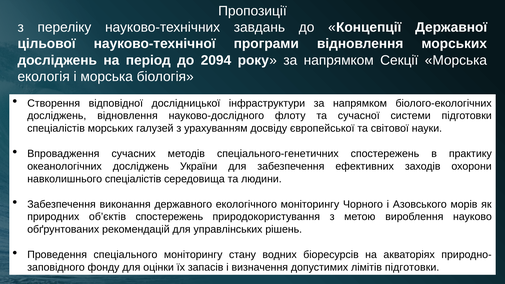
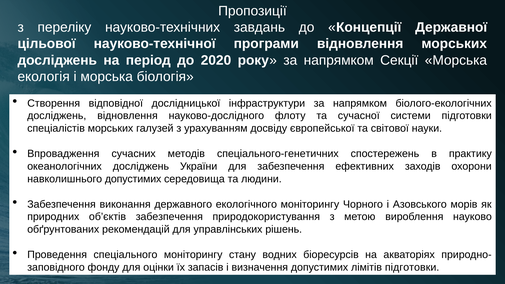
2094: 2094 -> 2020 (216, 60)
навколишнього спеціалістів: спеціалістів -> допустимих (133, 179)
об’єктів спостережень: спостережень -> забезпечення (169, 217)
